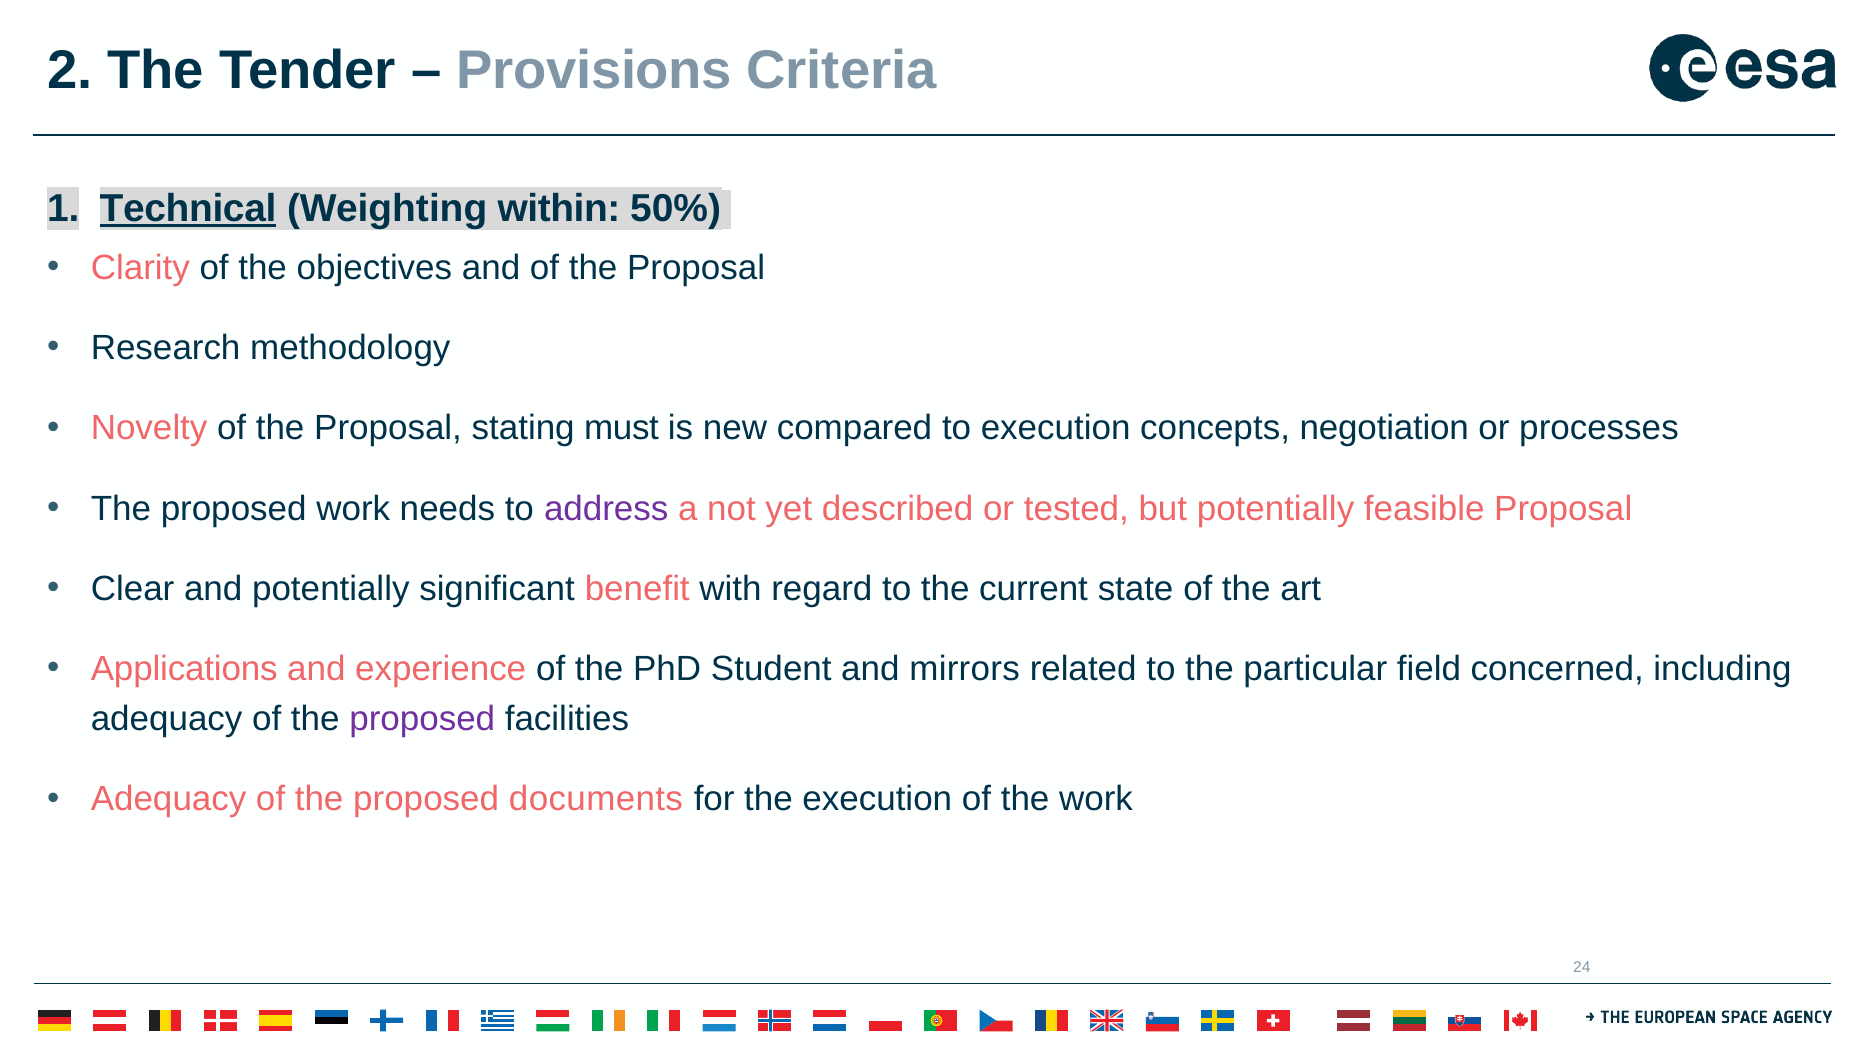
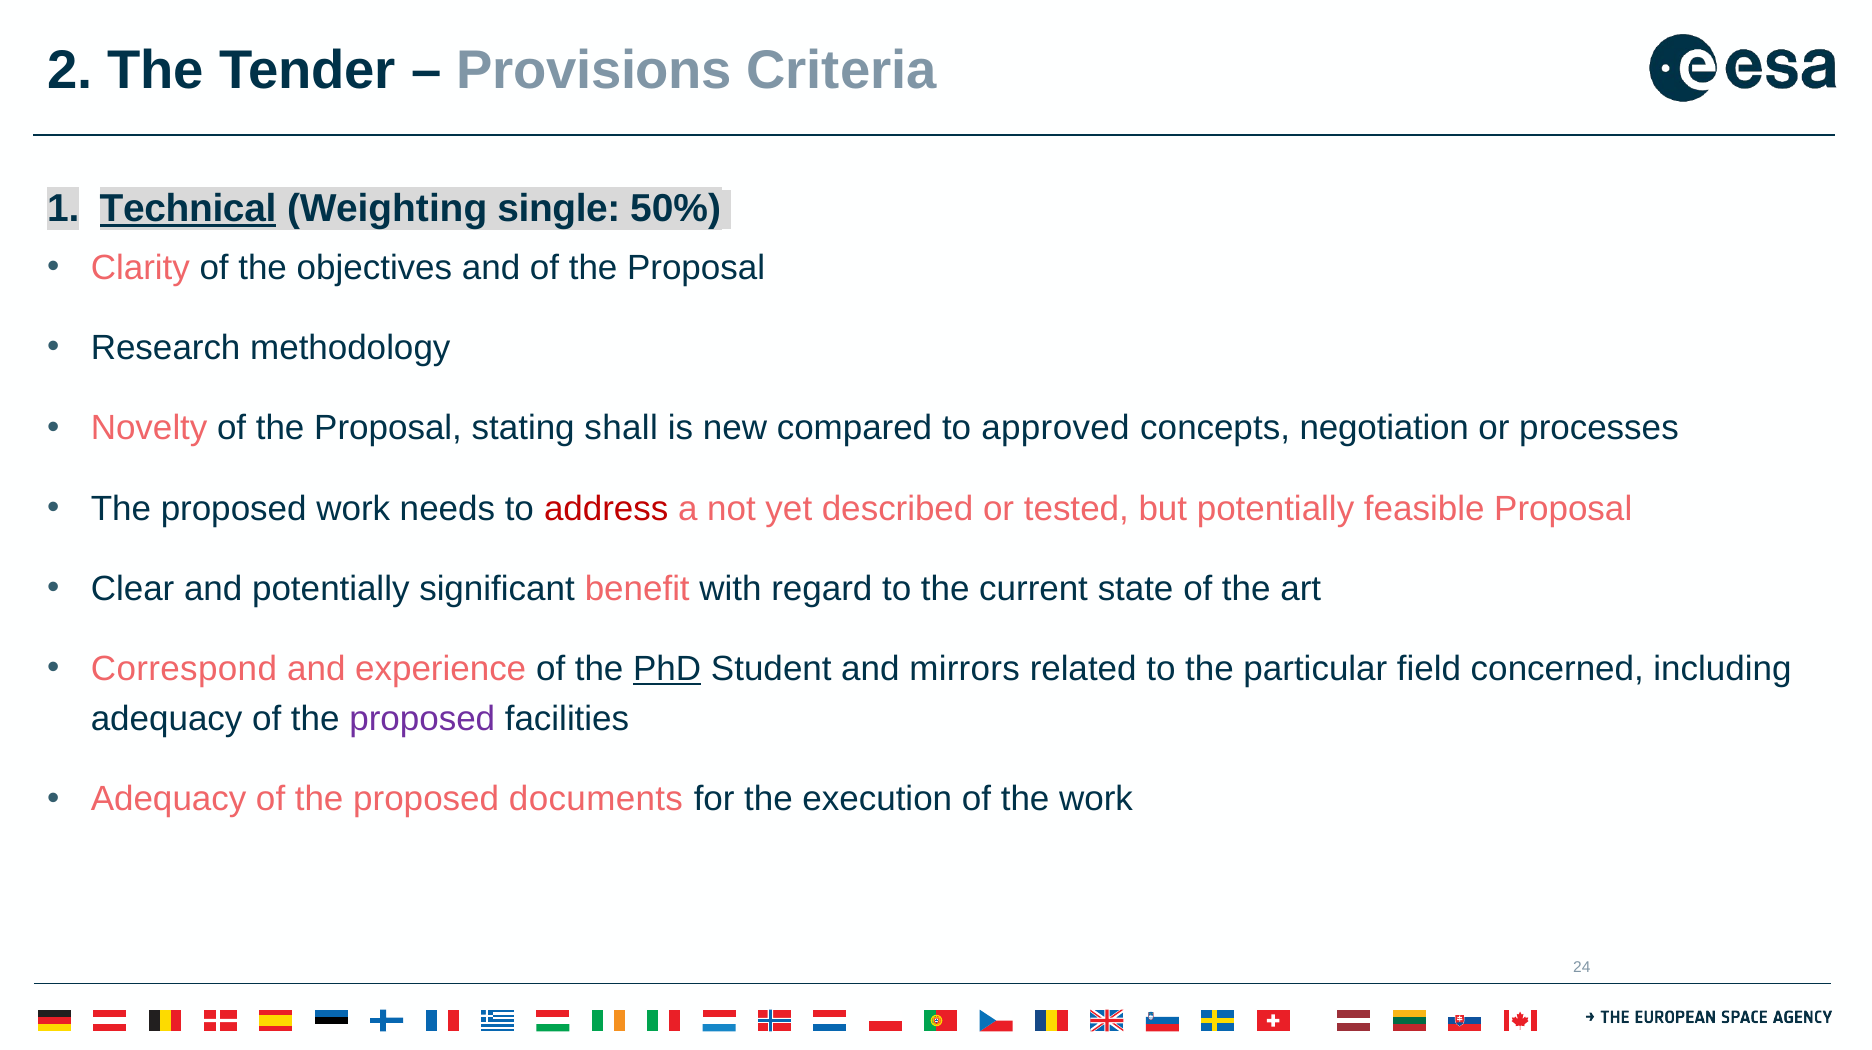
within: within -> single (559, 209)
must: must -> shall (621, 428)
to execution: execution -> approved (1055, 428)
address colour: purple -> red (606, 509)
Applications: Applications -> Correspond (184, 669)
PhD underline: none -> present (667, 669)
